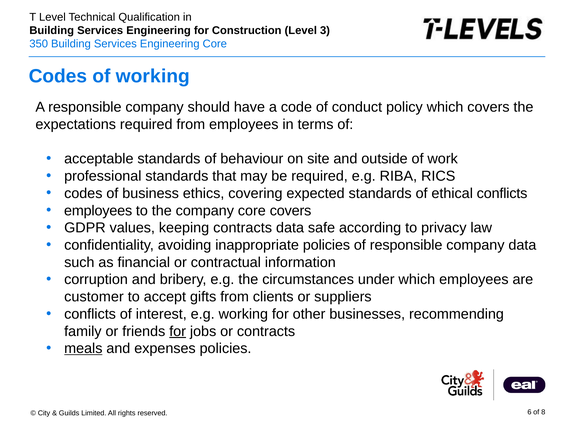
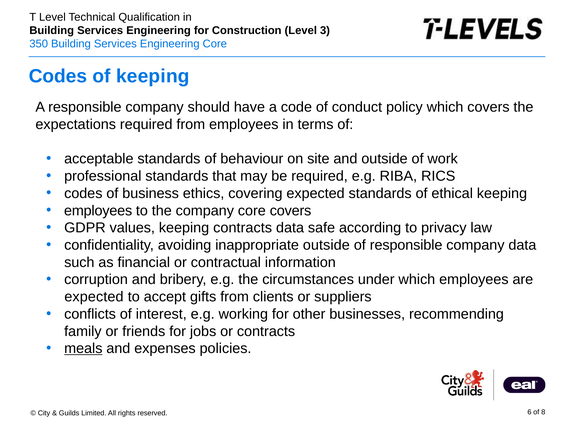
of working: working -> keeping (153, 76)
ethical conflicts: conflicts -> keeping (502, 193)
inappropriate policies: policies -> outside (326, 245)
customer: customer -> expected (94, 296)
for underline: present -> none (178, 331)
